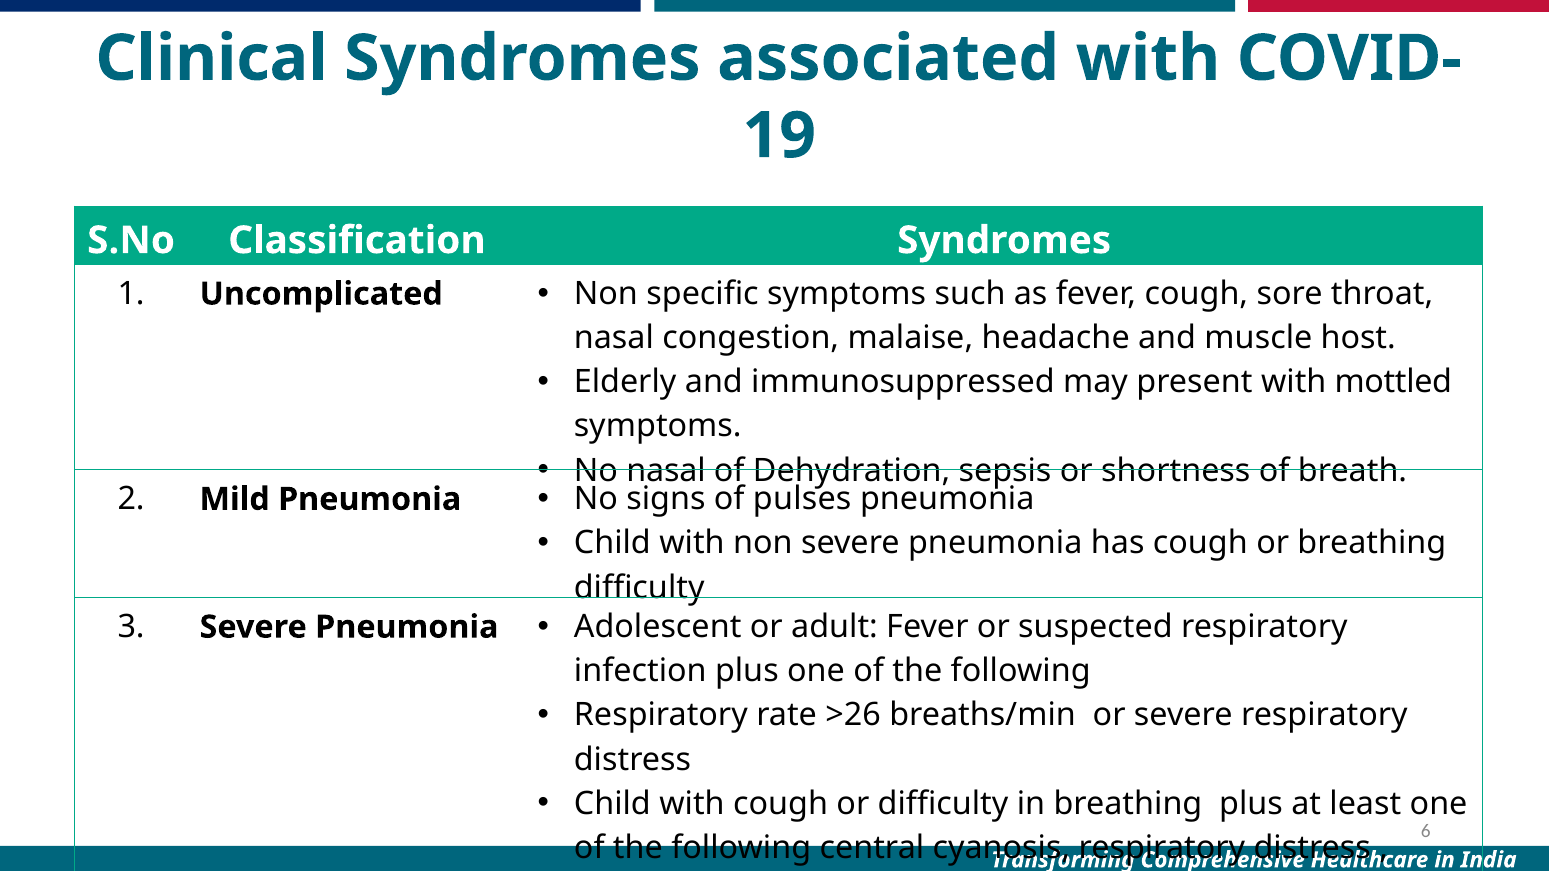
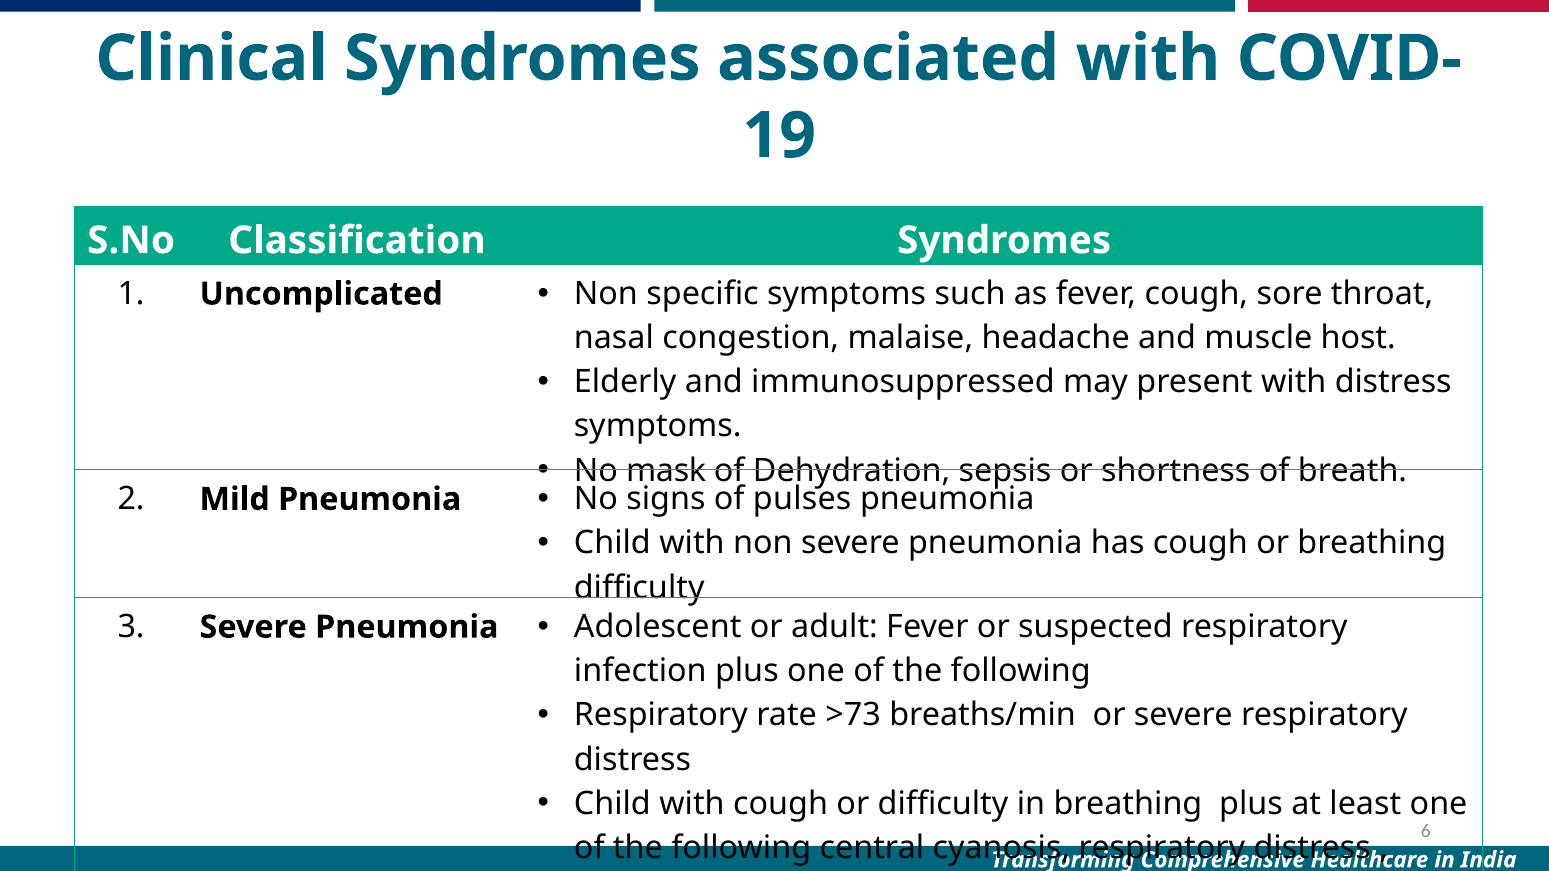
with mottled: mottled -> distress (1393, 382)
No nasal: nasal -> mask (666, 471)
>26: >26 -> >73 (853, 716)
